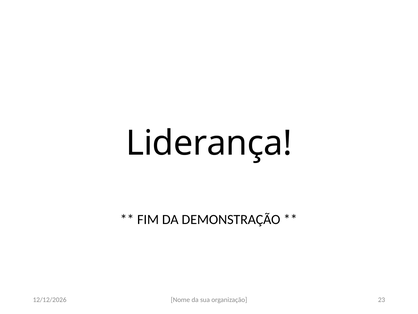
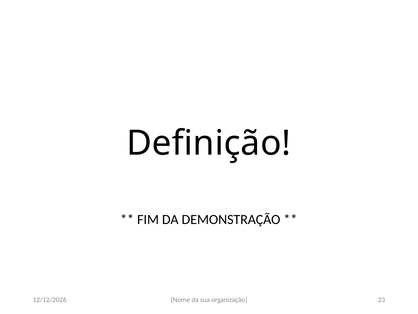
Liderança: Liderança -> Definição (209, 143)
